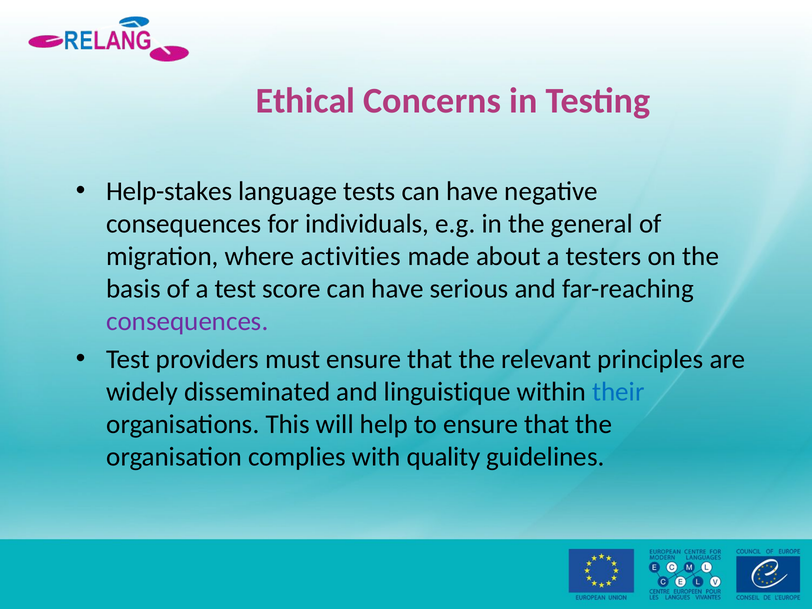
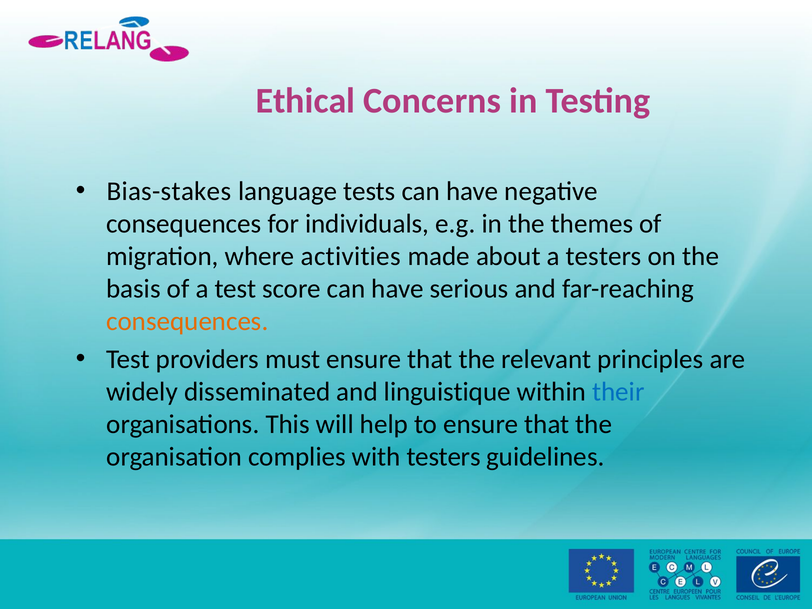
Help-stakes: Help-stakes -> Bias-stakes (169, 191)
general: general -> themes (592, 224)
consequences colour: purple -> orange (187, 321)
with quality: quality -> testers (444, 457)
